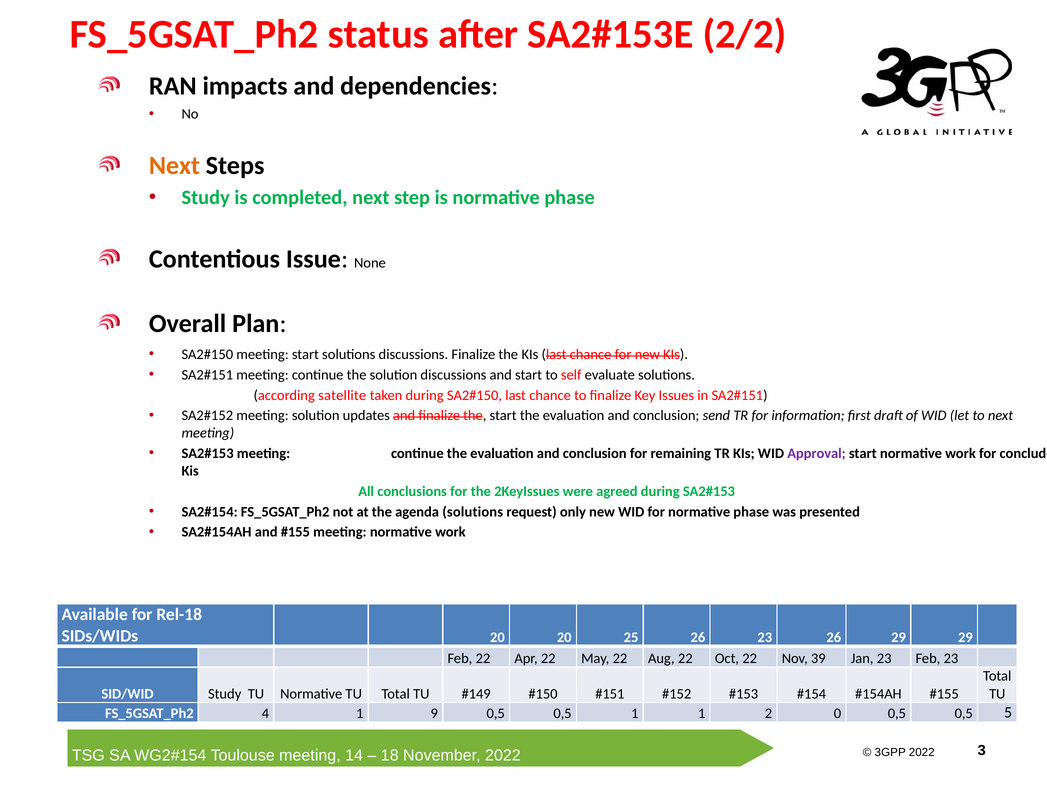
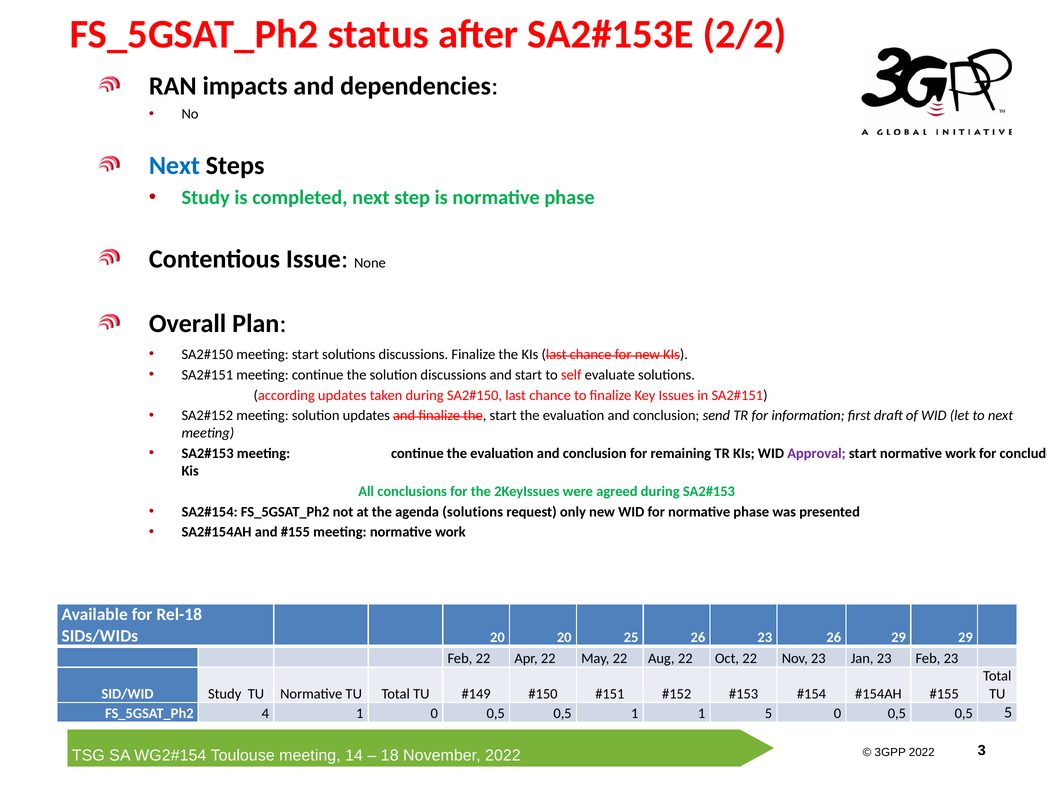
Next colour: orange -> blue (174, 166)
according satellite: satellite -> updates (342, 395)
Nov 39: 39 -> 23 (818, 659)
1 9: 9 -> 0 (434, 714)
1 2: 2 -> 5 (768, 714)
